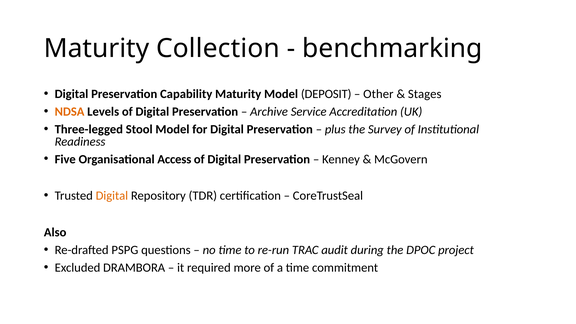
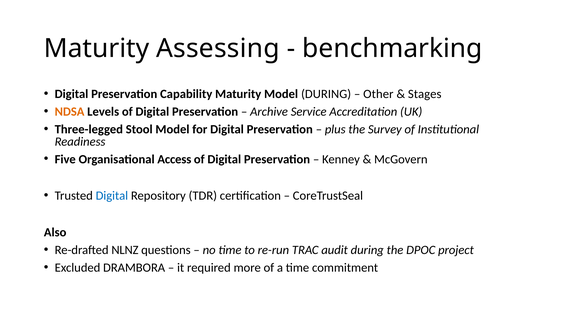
Collection: Collection -> Assessing (218, 48)
Model DEPOSIT: DEPOSIT -> DURING (326, 94)
Digital colour: orange -> blue (112, 196)
PSPG: PSPG -> NLNZ (125, 250)
